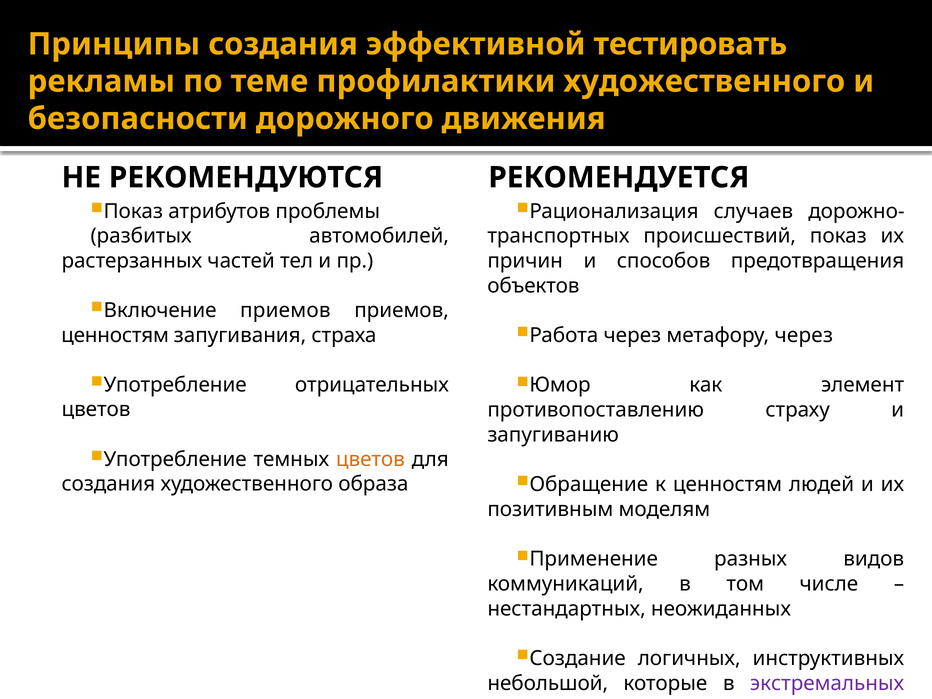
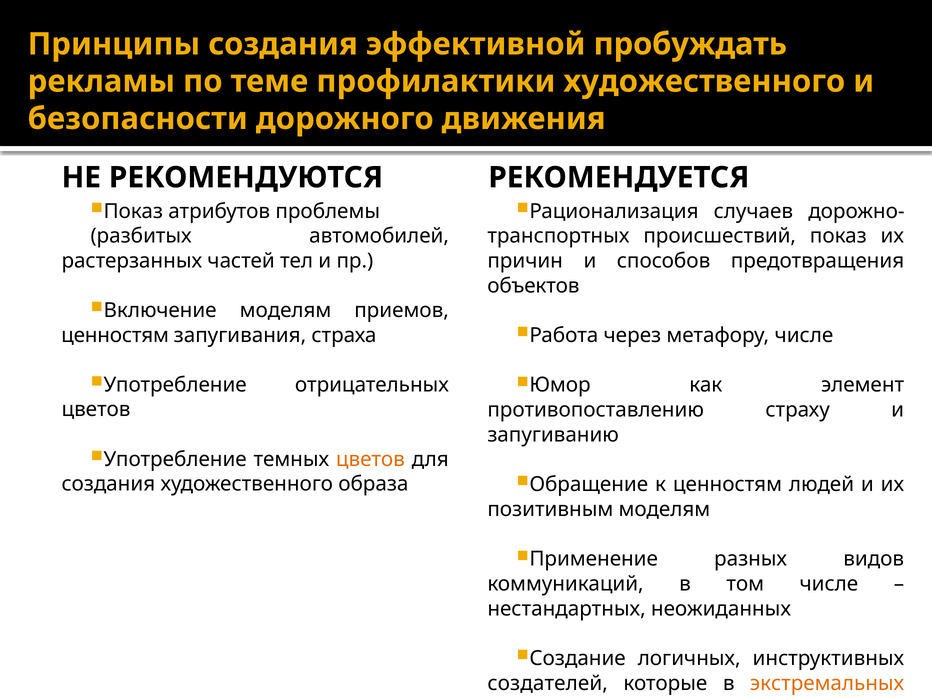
тестировать: тестировать -> пробуждать (690, 44)
Включение приемов: приемов -> моделям (285, 310)
метафору через: через -> числе (804, 335)
небольшой: небольшой -> создателей (548, 683)
экстремальных colour: purple -> orange (827, 683)
